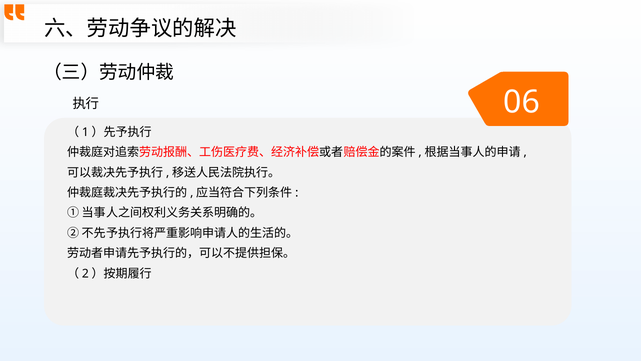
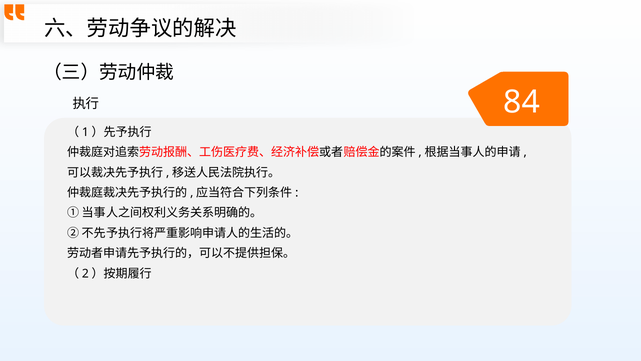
06: 06 -> 84 (522, 102)
